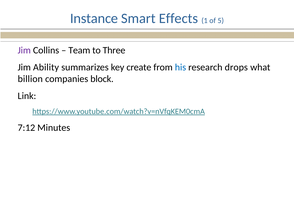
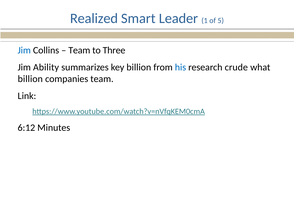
Instance: Instance -> Realized (94, 18)
Effects: Effects -> Leader (179, 18)
Jim colour: purple -> blue (24, 50)
key create: create -> billion (139, 67)
drops: drops -> crude (236, 67)
companies block: block -> team (102, 79)
7:12: 7:12 -> 6:12 (26, 128)
